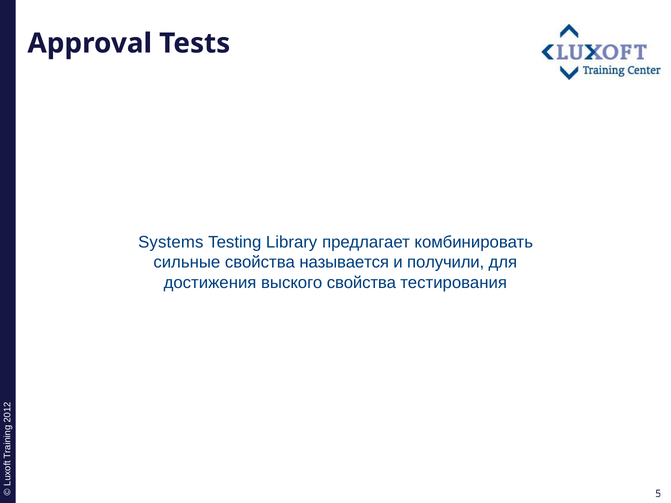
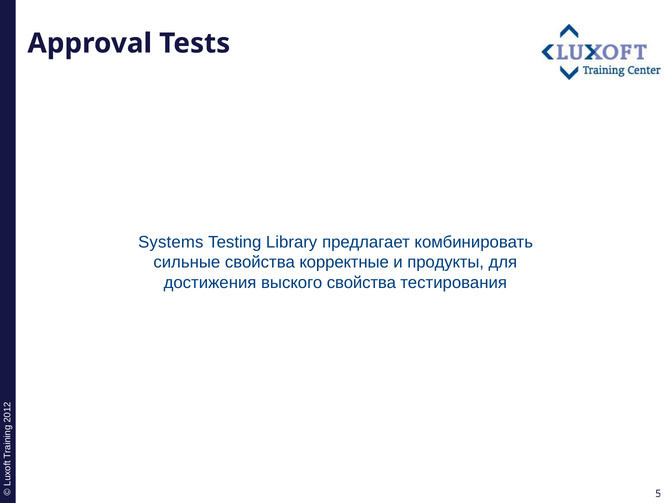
называется: называется -> корректные (344, 263)
получили: получили -> продукты (446, 263)
